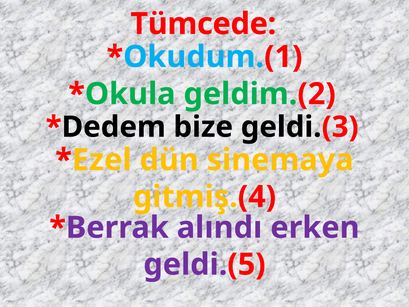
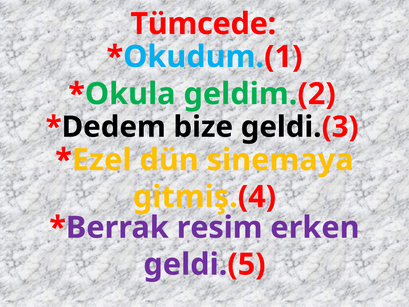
alındı: alındı -> resim (220, 227)
